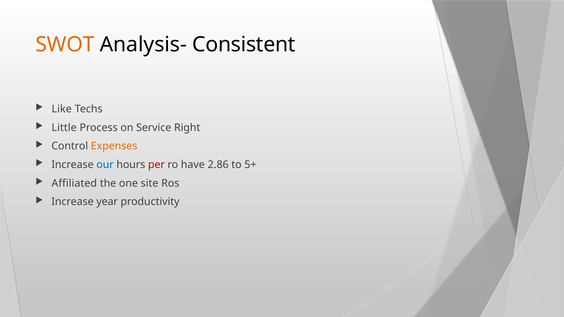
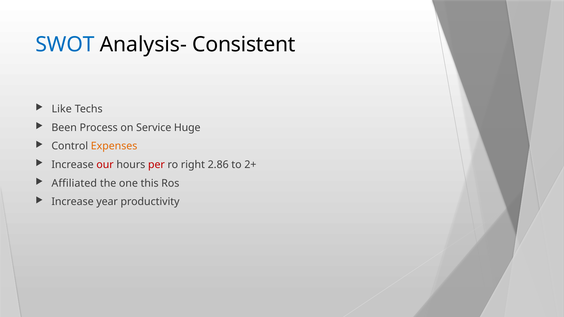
SWOT colour: orange -> blue (65, 44)
Little: Little -> Been (64, 128)
Right: Right -> Huge (187, 128)
our colour: blue -> red (105, 165)
have: have -> right (193, 165)
5+: 5+ -> 2+ (250, 165)
site: site -> this (150, 183)
